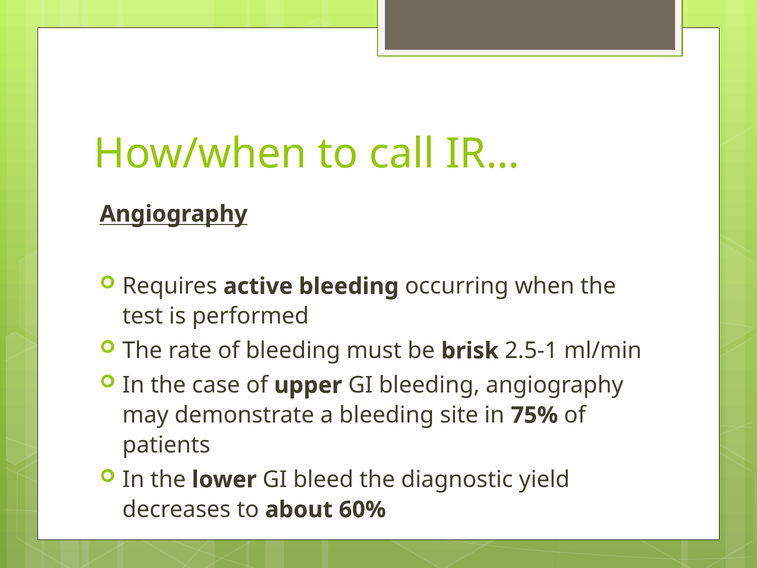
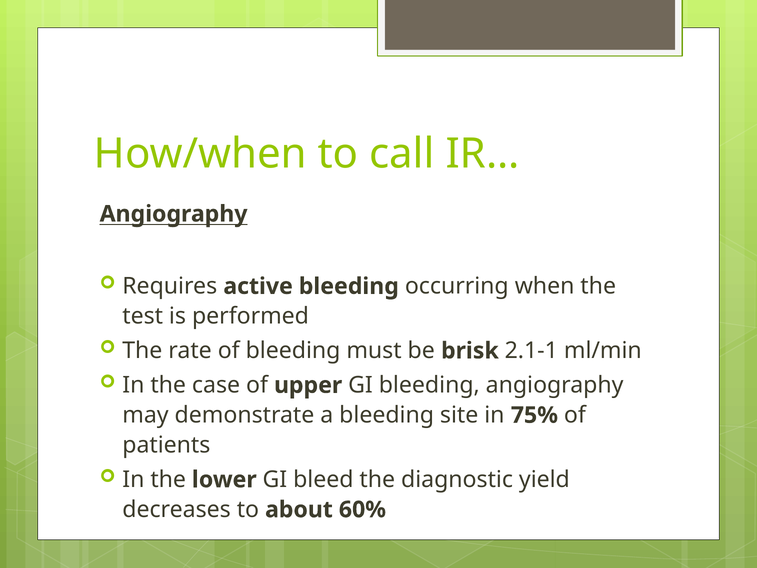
2.5-1: 2.5-1 -> 2.1-1 (531, 351)
